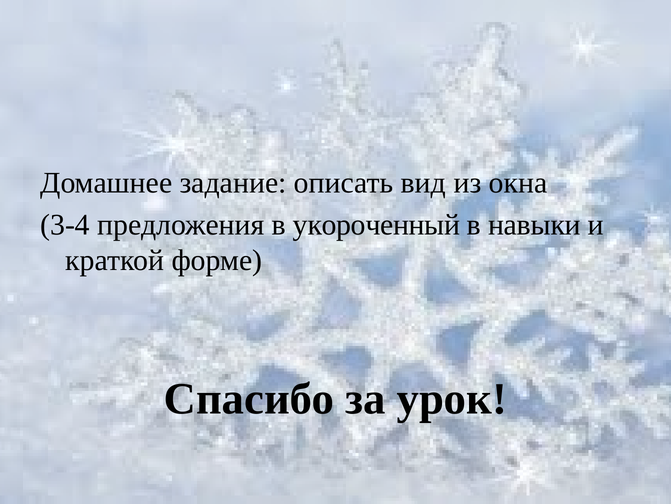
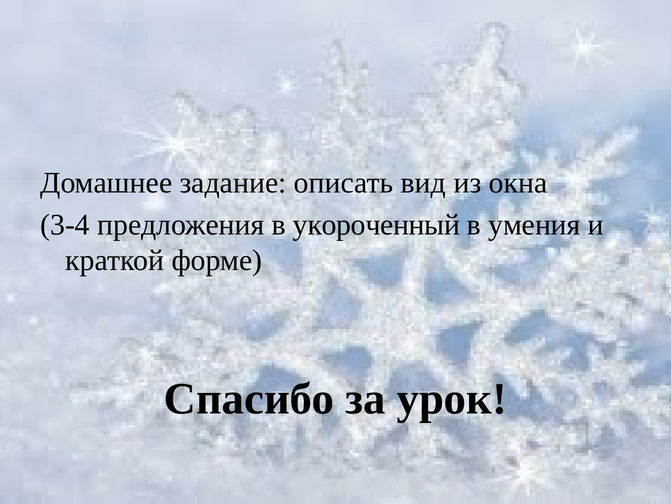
навыки: навыки -> умения (534, 224)
